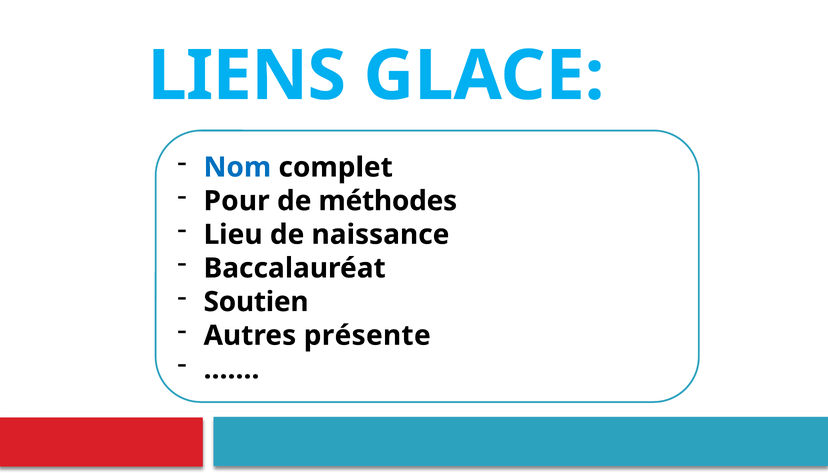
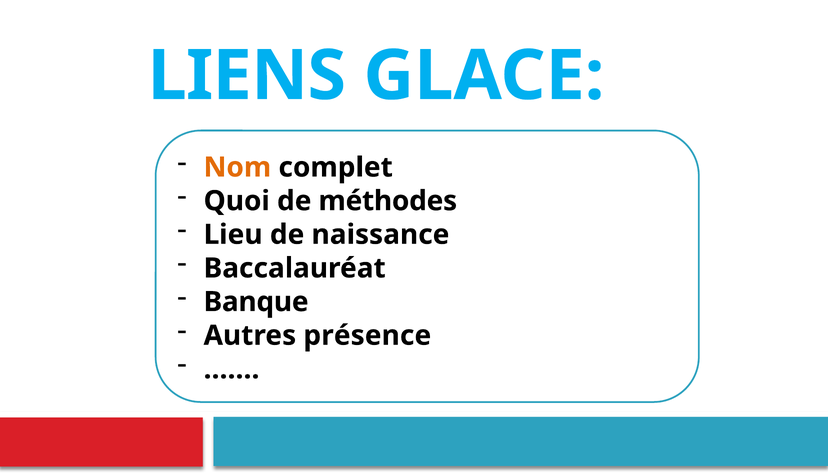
Nom colour: blue -> orange (237, 167)
Pour: Pour -> Quoi (237, 201)
Soutien: Soutien -> Banque (256, 302)
présente: présente -> présence (367, 336)
